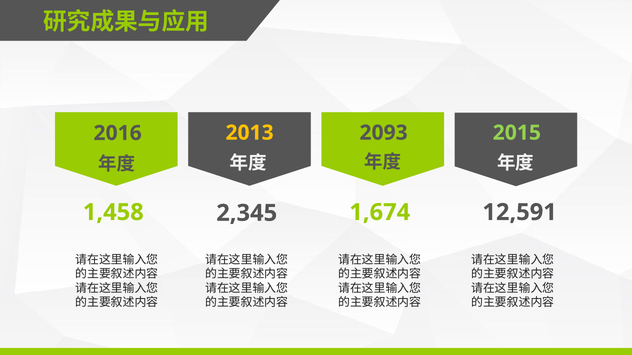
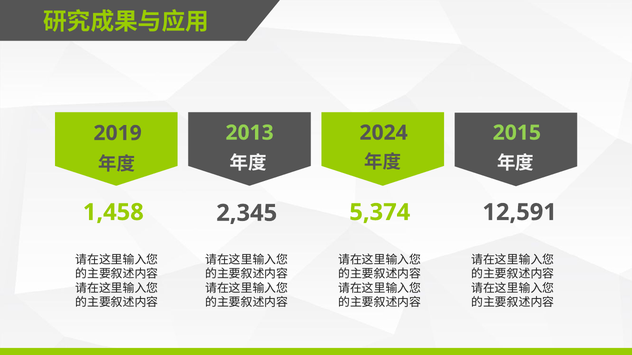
2013 colour: yellow -> light green (250, 133)
2093: 2093 -> 2024 (384, 133)
2016: 2016 -> 2019 (118, 133)
1,674: 1,674 -> 5,374 (380, 213)
